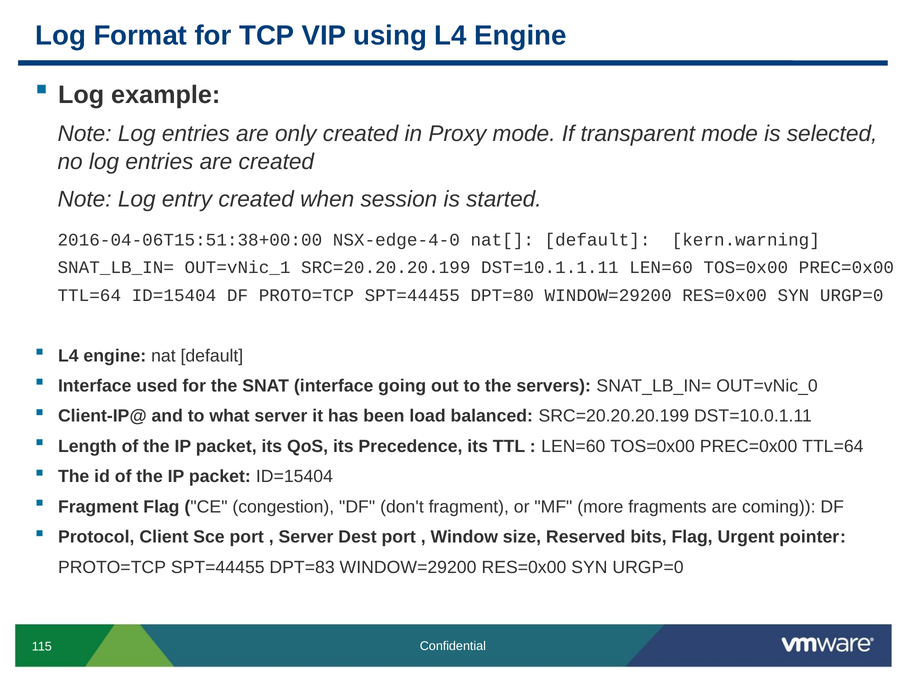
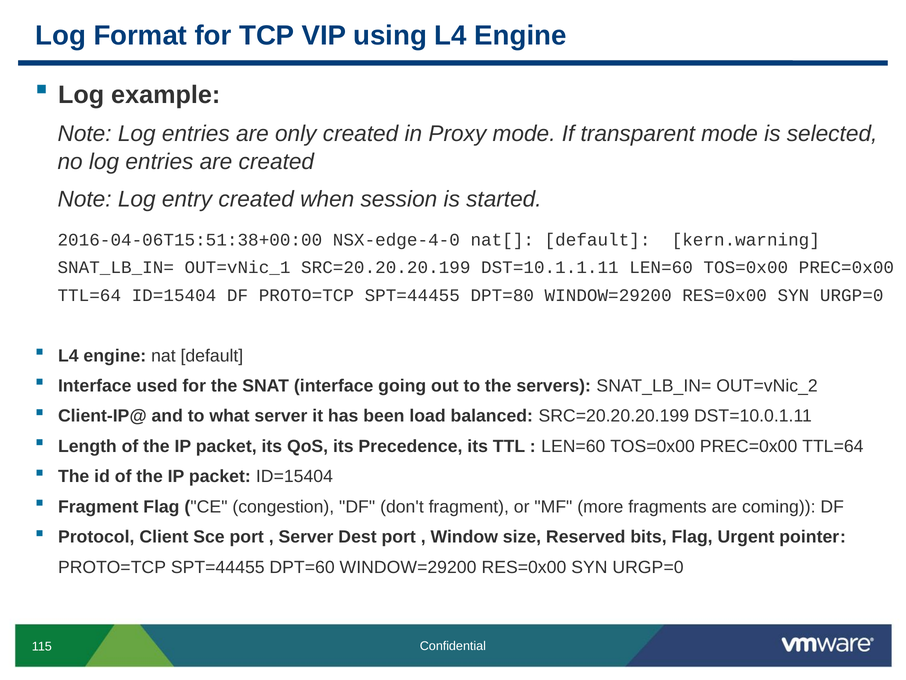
OUT=vNic_0: OUT=vNic_0 -> OUT=vNic_2 (767, 386)
DPT=83: DPT=83 -> DPT=60 (302, 567)
